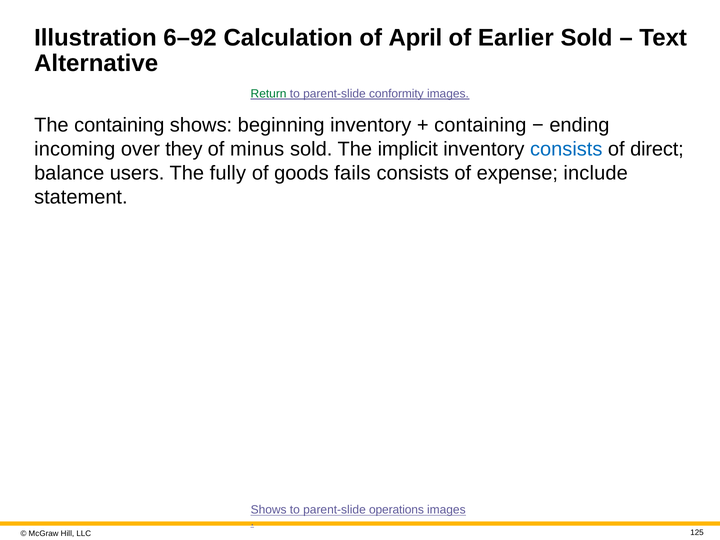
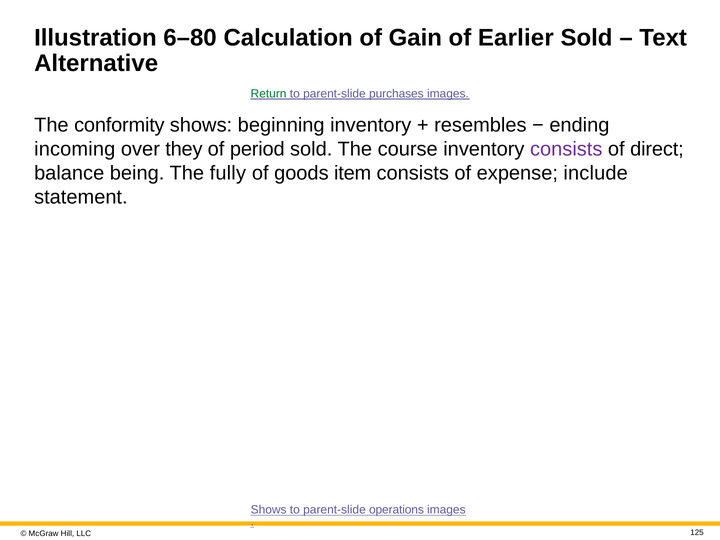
6–92: 6–92 -> 6–80 (190, 38)
April: April -> Gain (415, 38)
conformity: conformity -> purchases (396, 94)
The containing: containing -> conformity (119, 125)
containing: containing -> resembles (480, 125)
minus: minus -> period (257, 149)
implicit: implicit -> course (408, 149)
consists colour: blue -> purple (566, 149)
users: users -> being (137, 173)
fails: fails -> item (353, 173)
